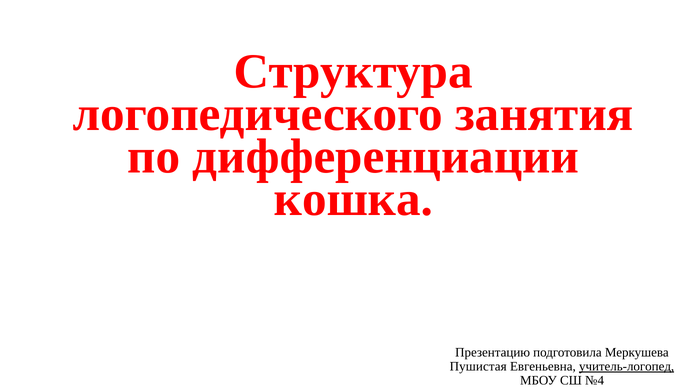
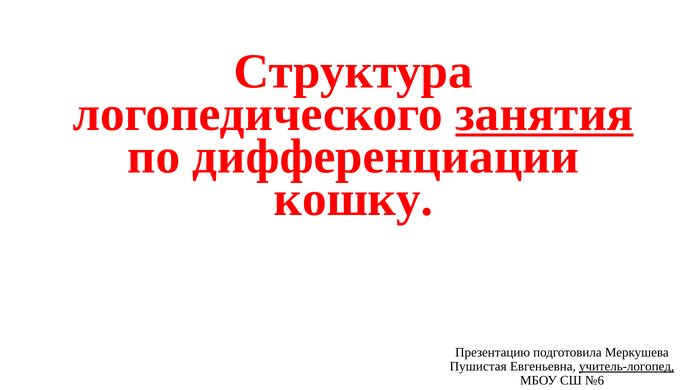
занятия underline: none -> present (544, 114)
кошка: кошка -> кошку (353, 199)
№4: №4 -> №6 (595, 381)
